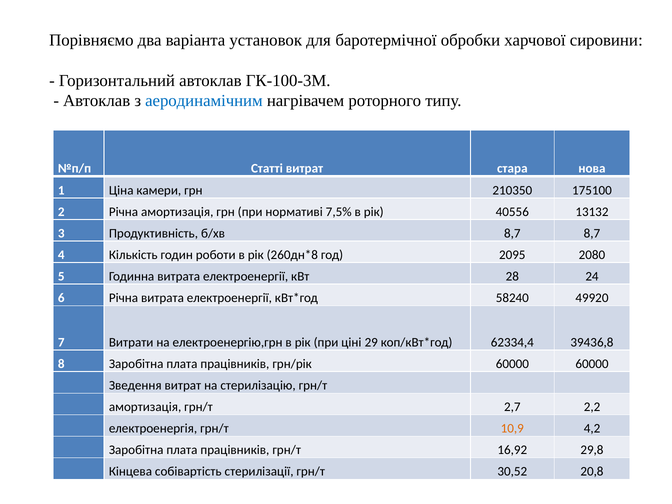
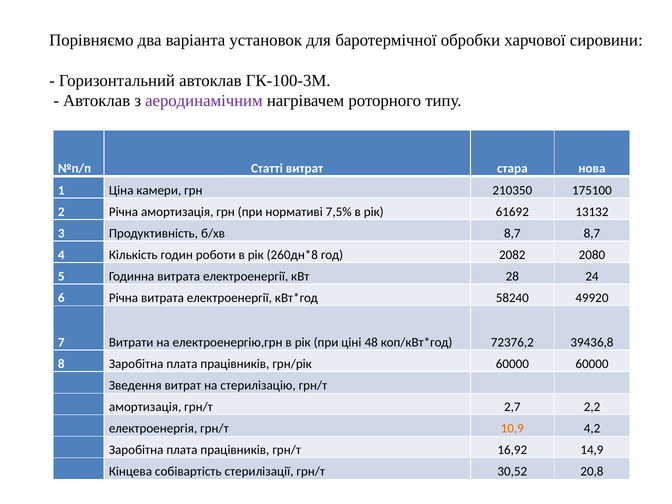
аеродинамічним colour: blue -> purple (204, 101)
40556: 40556 -> 61692 (512, 212)
2095: 2095 -> 2082 (512, 255)
29: 29 -> 48 (371, 342)
62334,4: 62334,4 -> 72376,2 (512, 342)
29,8: 29,8 -> 14,9 (592, 450)
